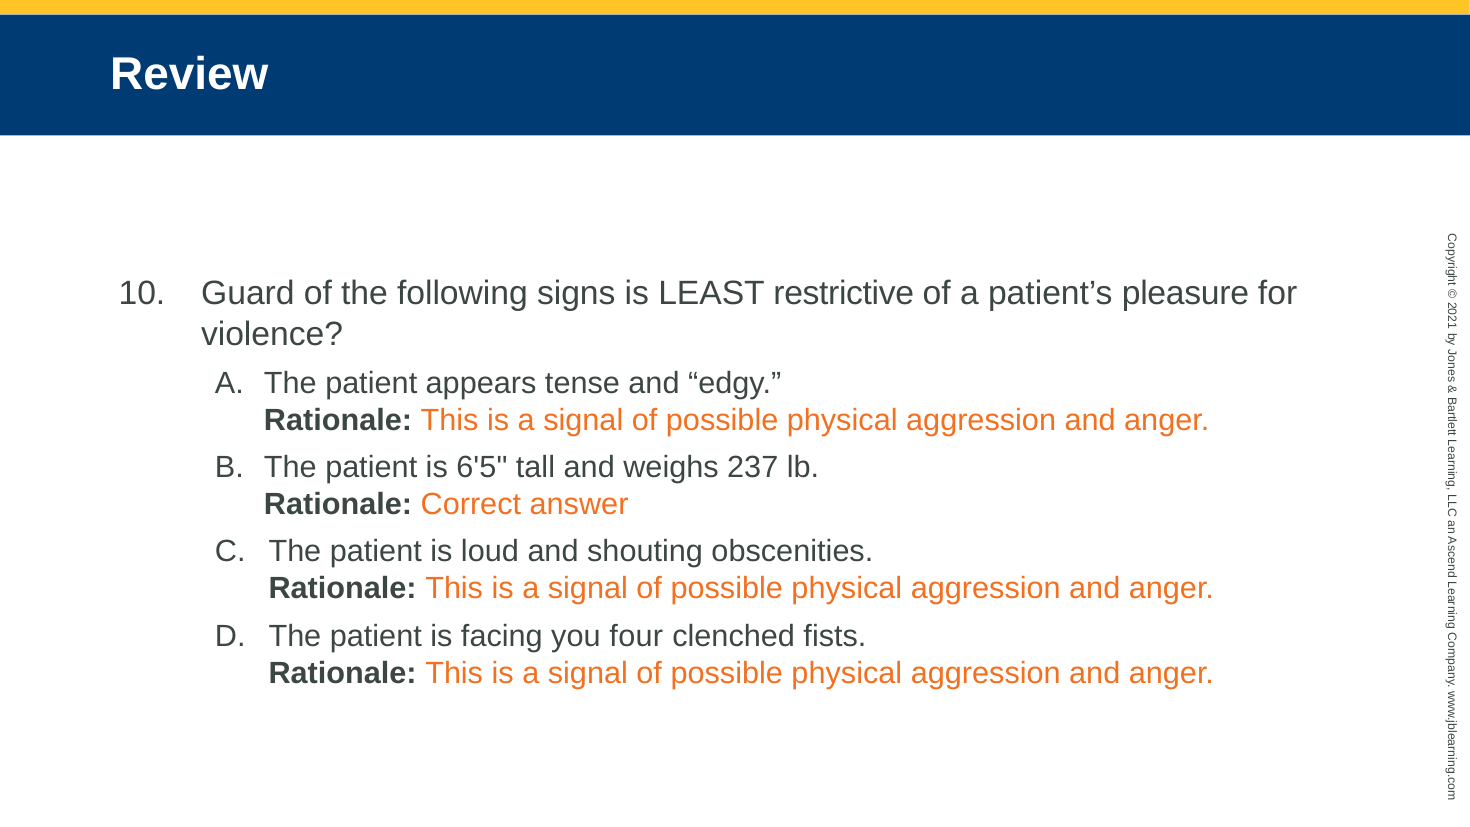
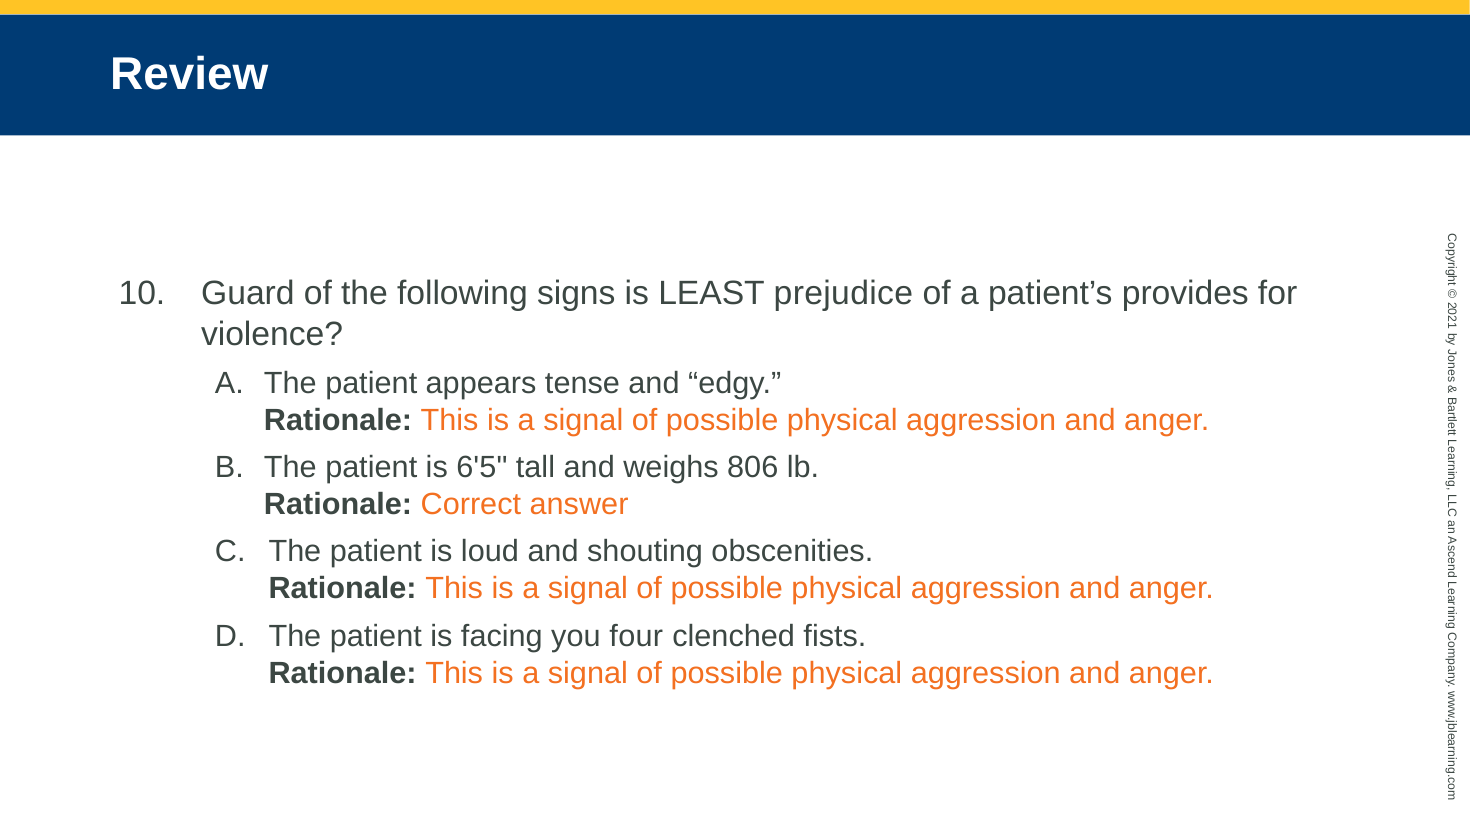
restrictive: restrictive -> prejudice (843, 294)
pleasure: pleasure -> provides (1185, 294)
237: 237 -> 806 (753, 468)
